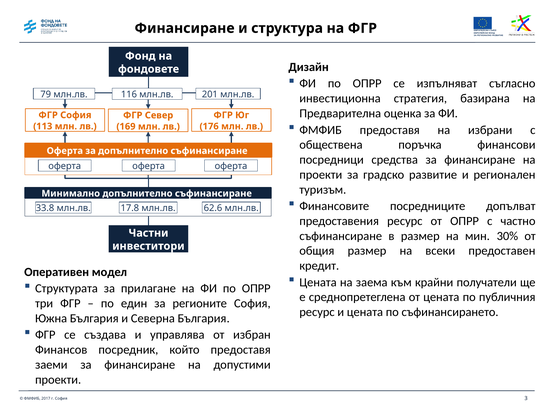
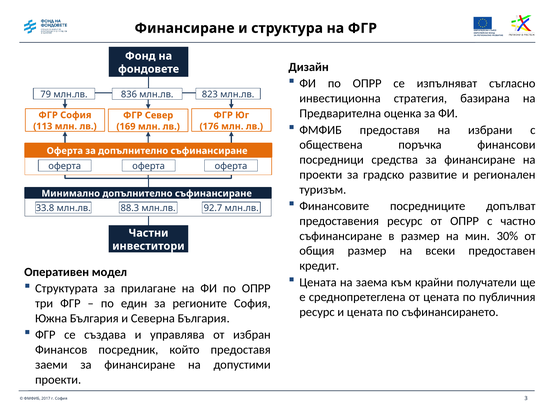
116: 116 -> 836 (129, 94)
201: 201 -> 823 (210, 94)
17.8: 17.8 -> 88.3 (130, 208)
62.6: 62.6 -> 92.7 (213, 208)
